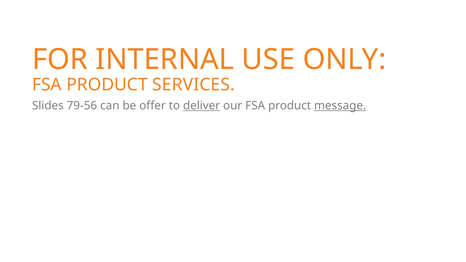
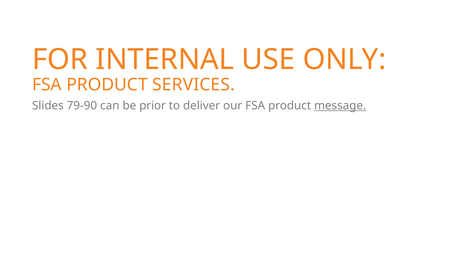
79-56: 79-56 -> 79-90 (82, 106)
offer: offer -> prior (153, 106)
deliver underline: present -> none (202, 106)
